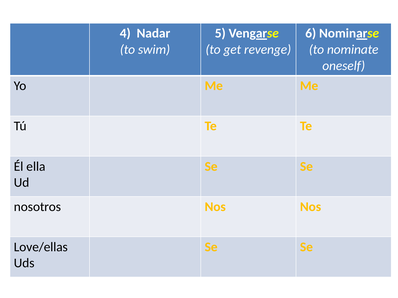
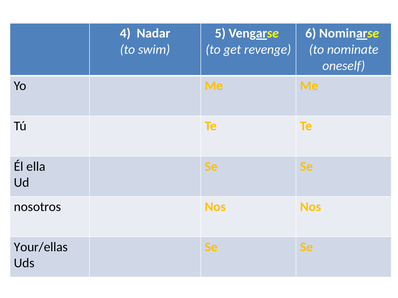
Love/ellas: Love/ellas -> Your/ellas (41, 247)
